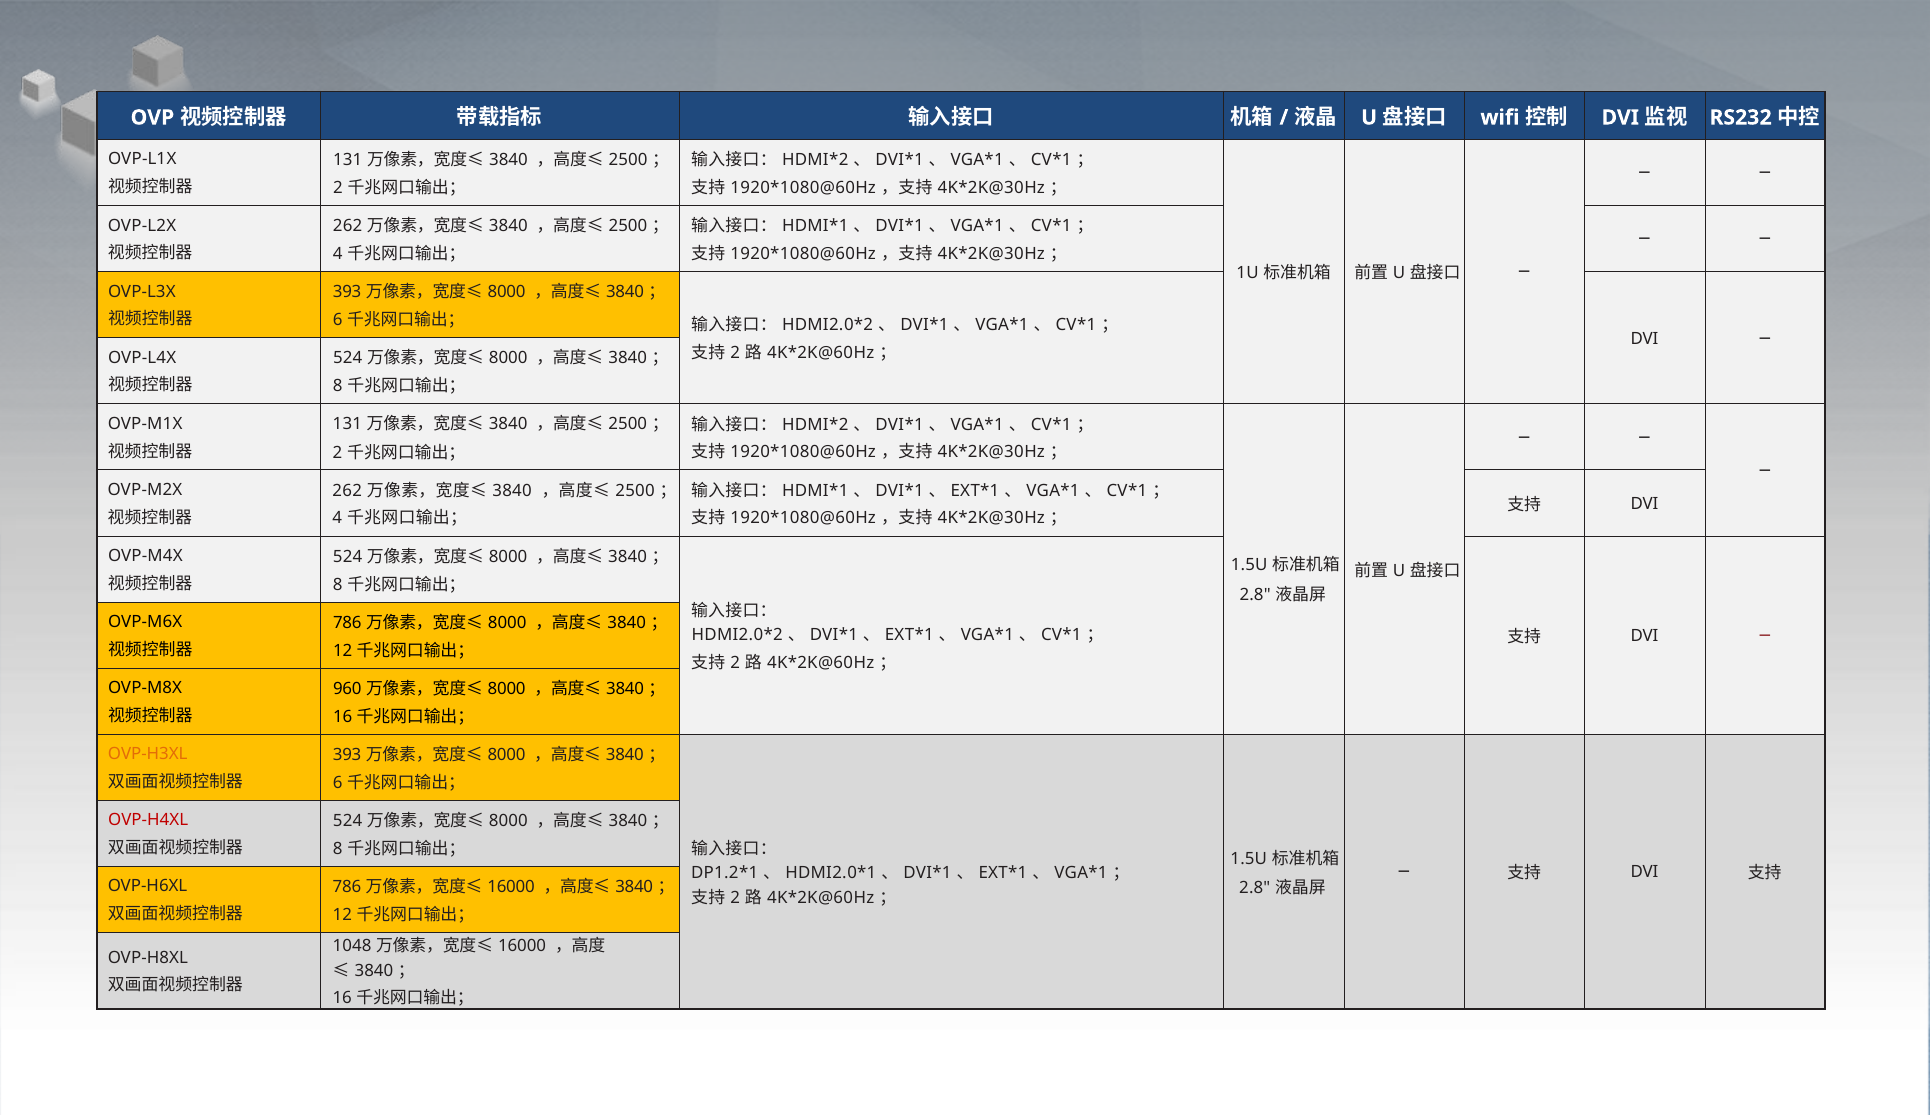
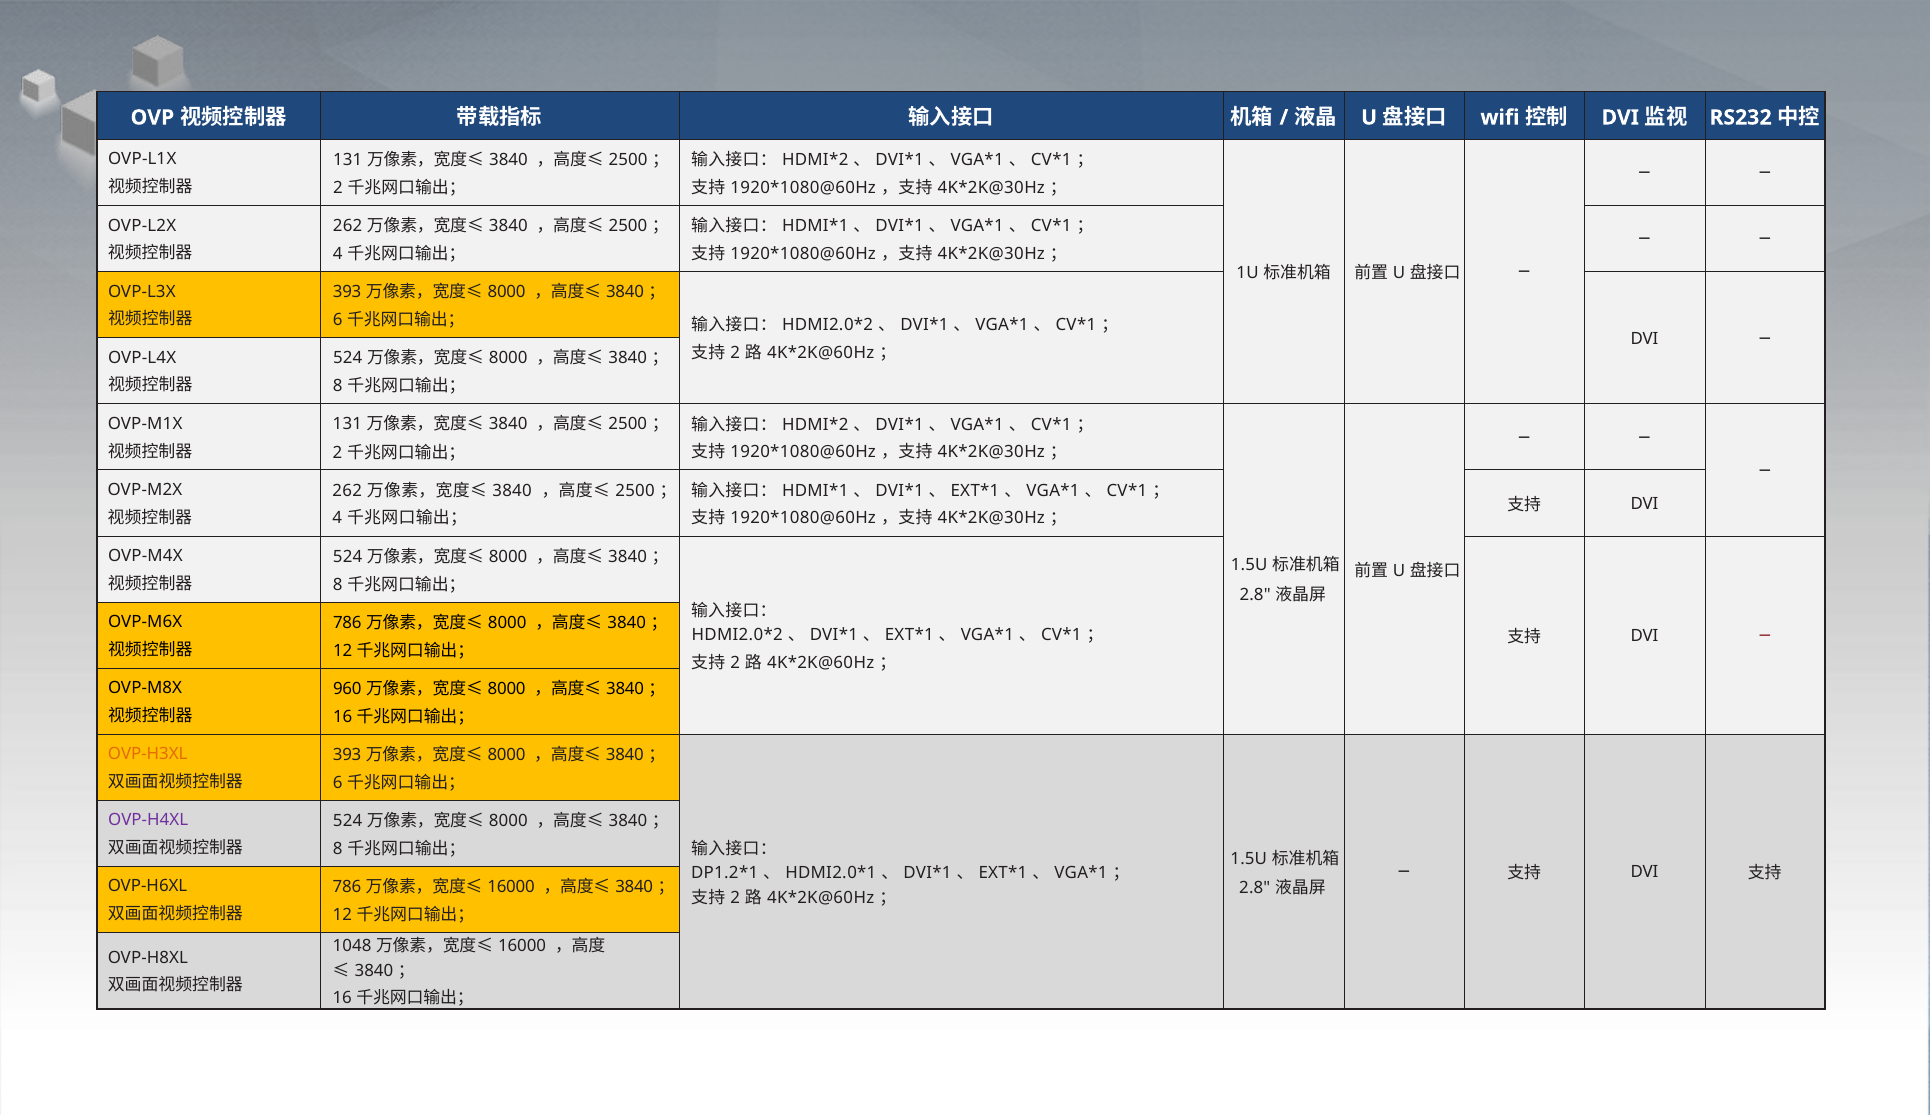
OVP-H4XL colour: red -> purple (148, 820)
